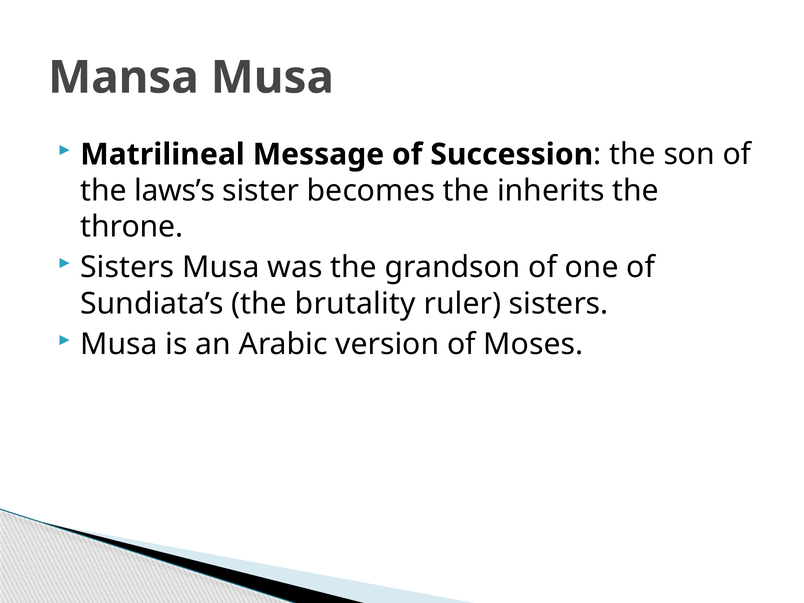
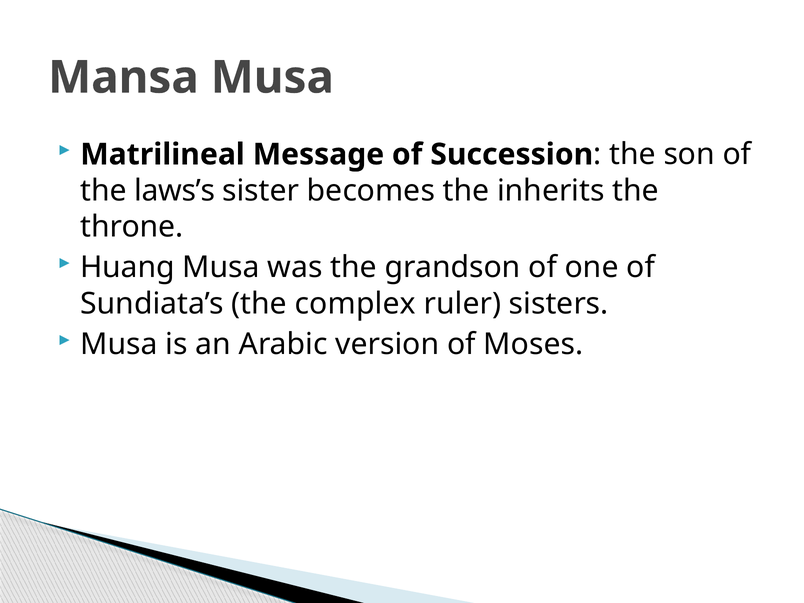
Sisters: Sisters -> Huang (127, 268)
brutality: brutality -> complex (355, 304)
